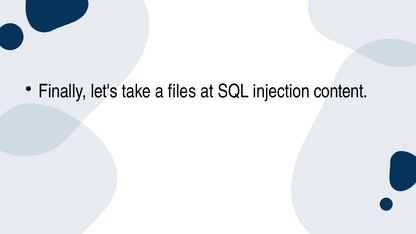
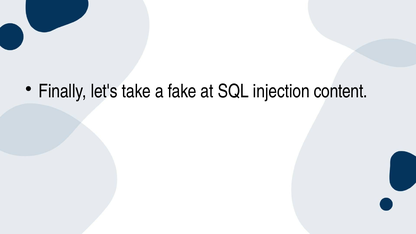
files: files -> fake (182, 91)
